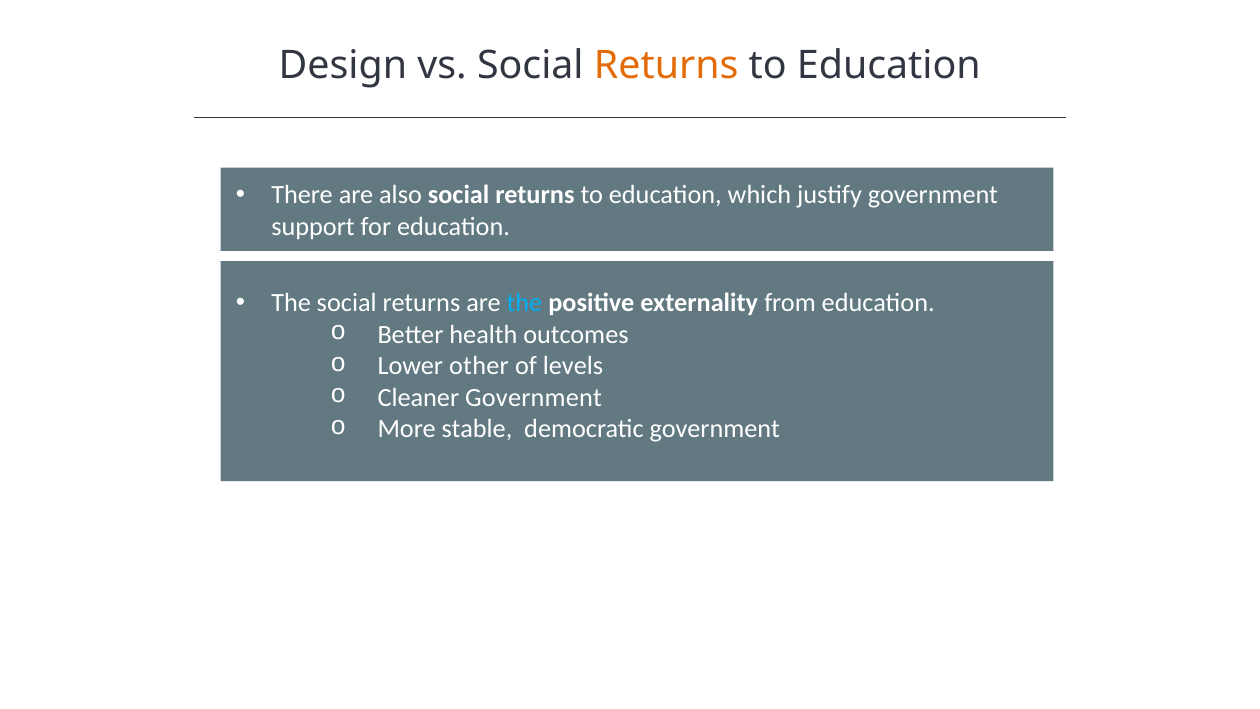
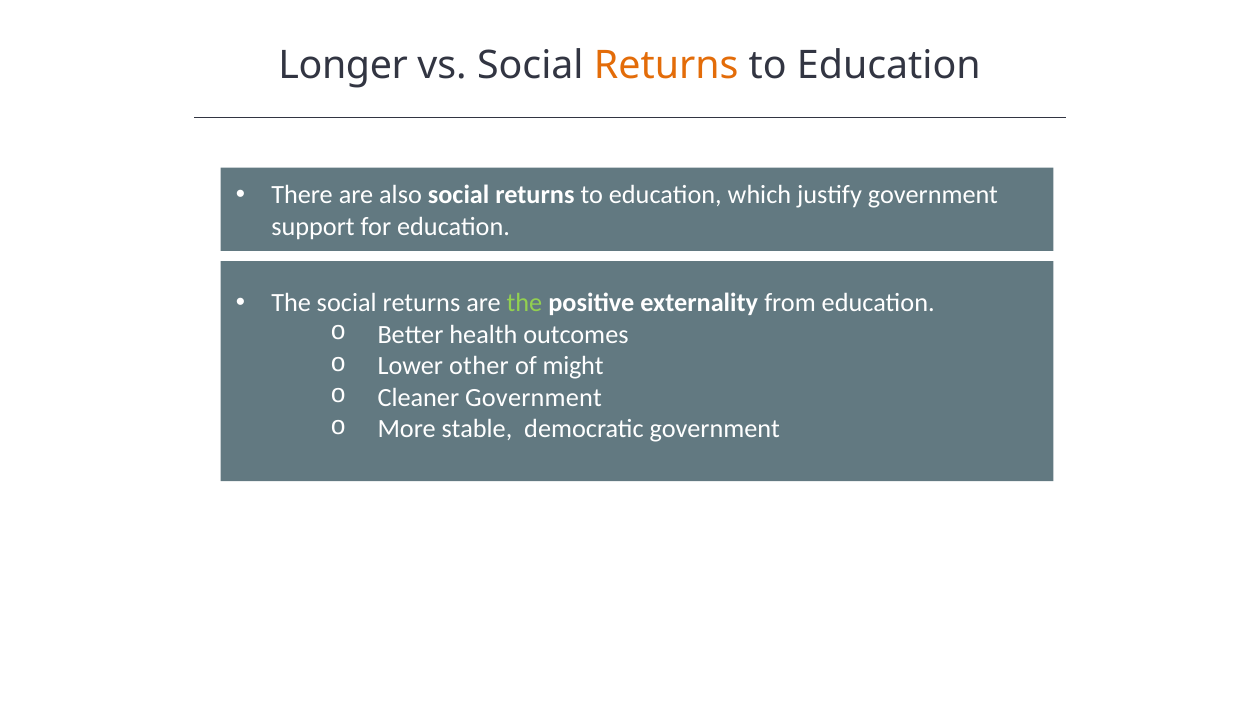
Design: Design -> Longer (343, 66)
the colour: light blue -> light green (524, 303)
levels: levels -> might (573, 366)
